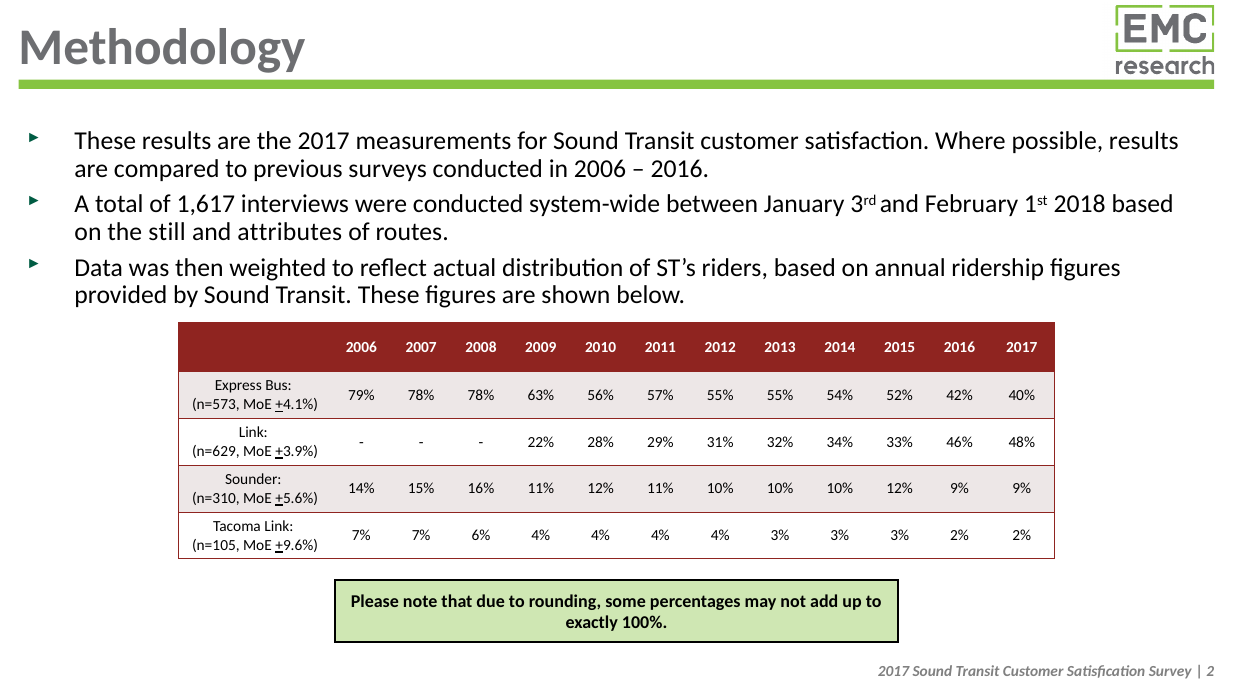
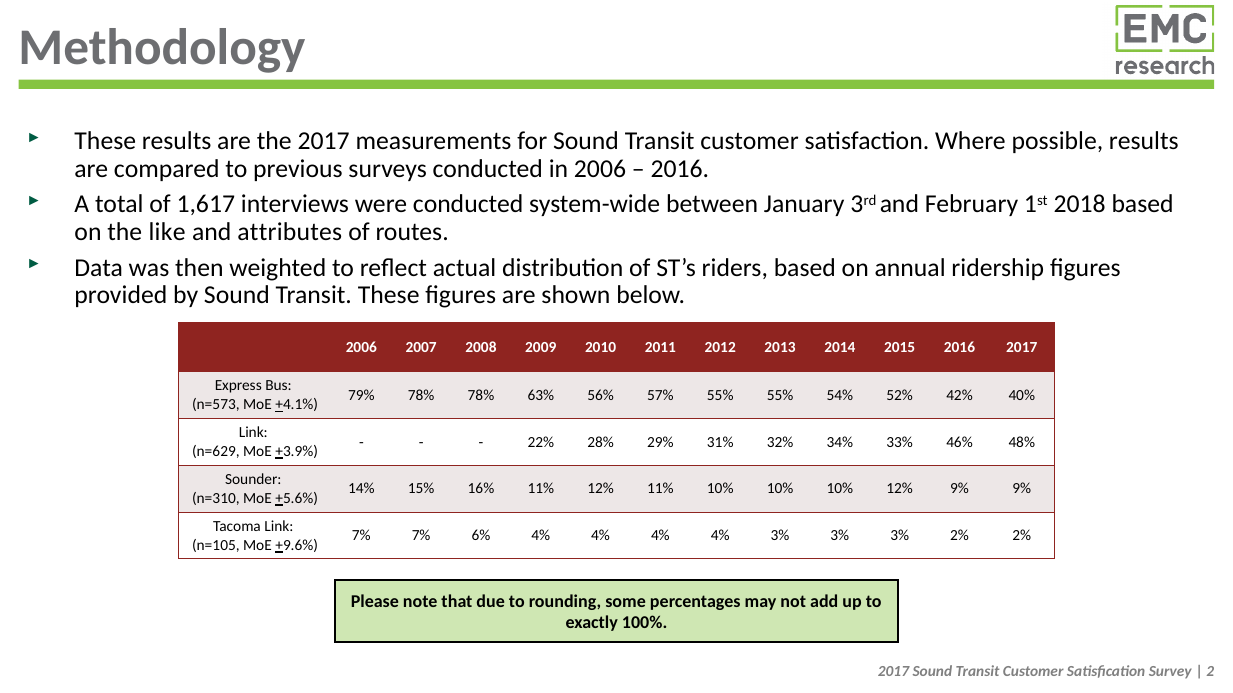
still: still -> like (167, 232)
